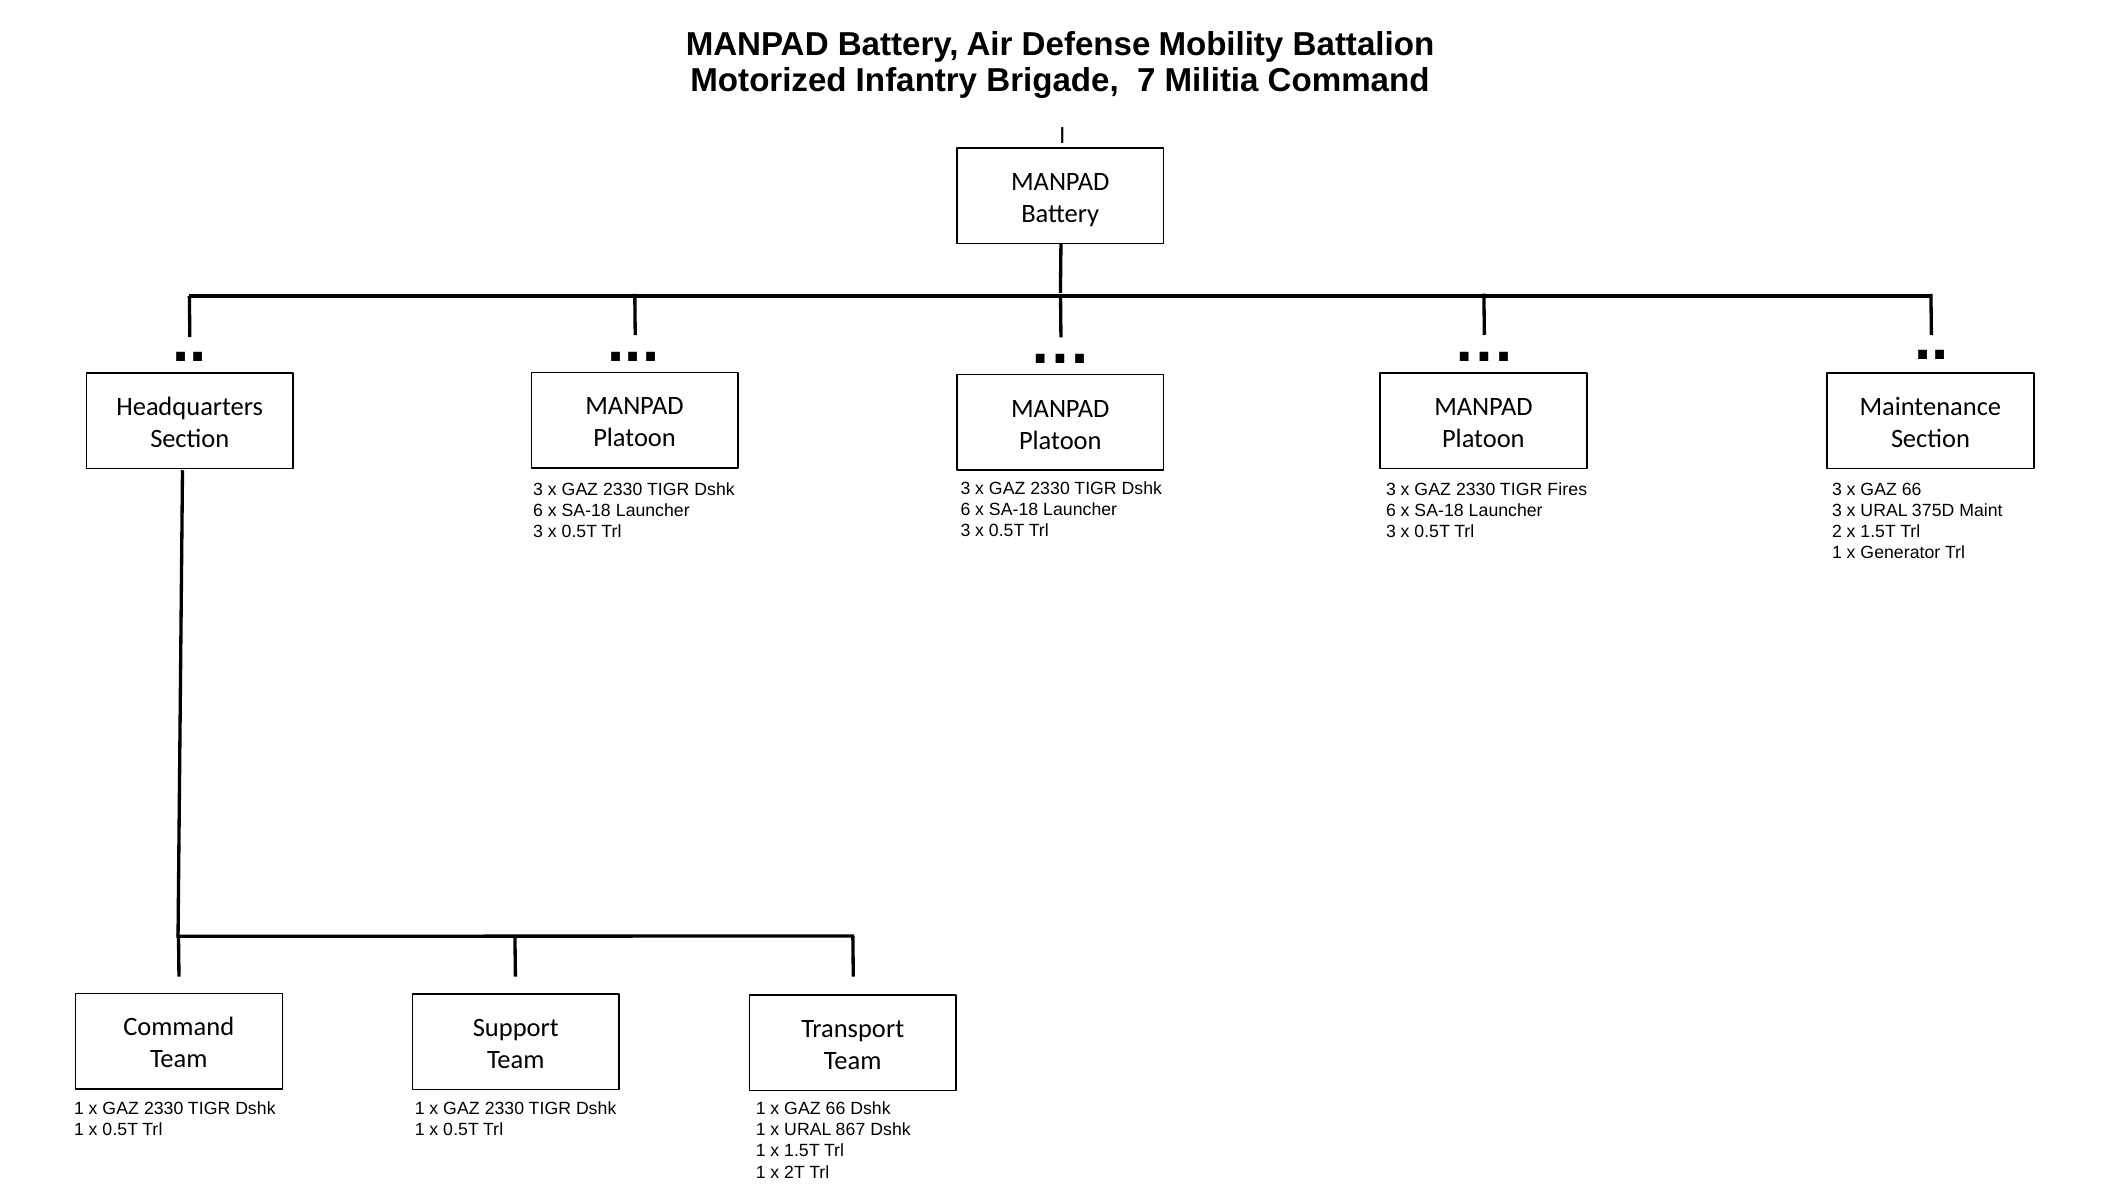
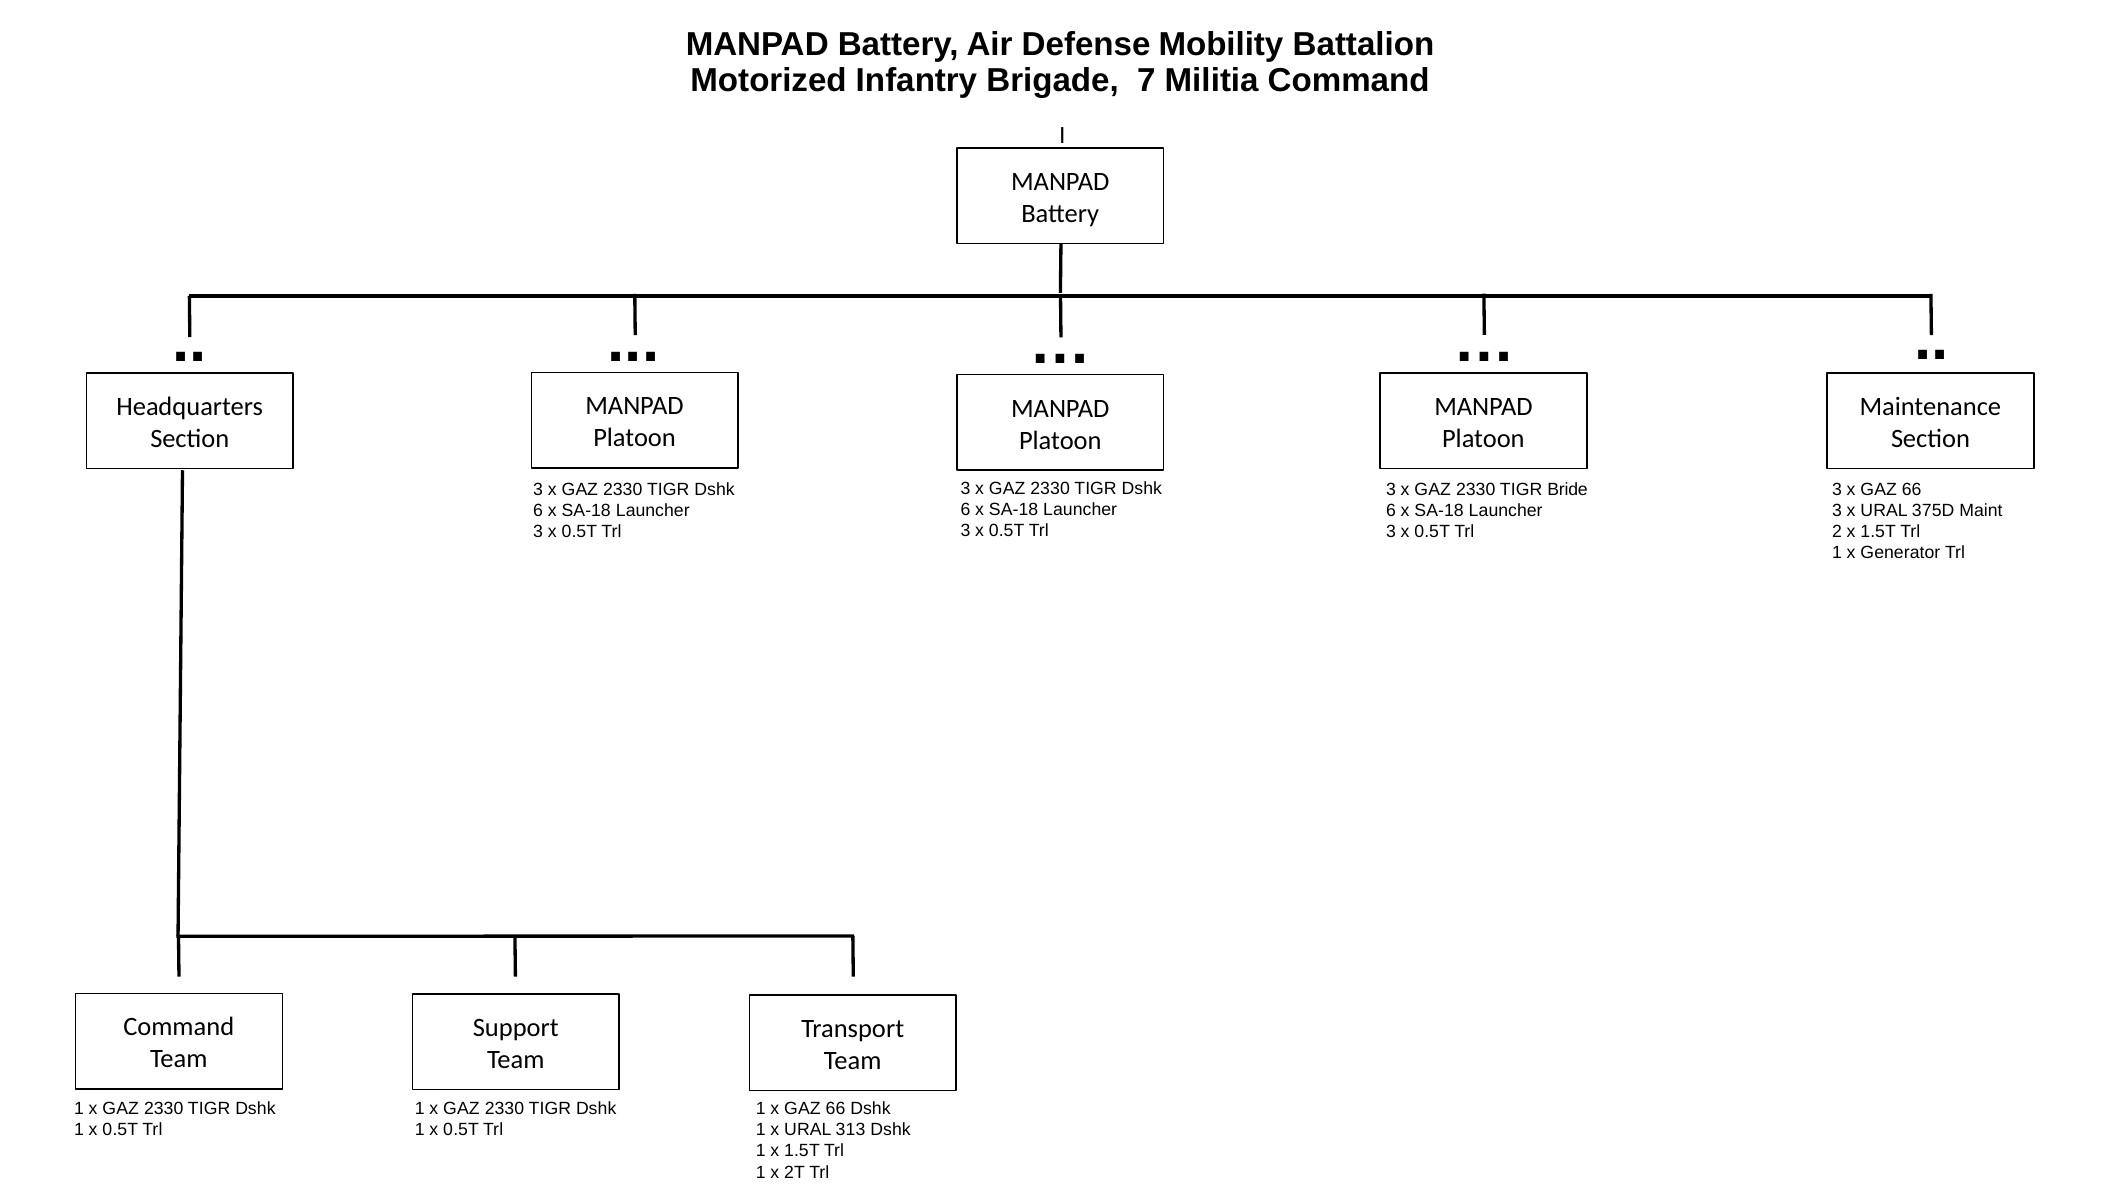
Fires: Fires -> Bride (1568, 489)
867: 867 -> 313 (851, 1130)
